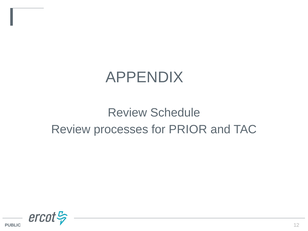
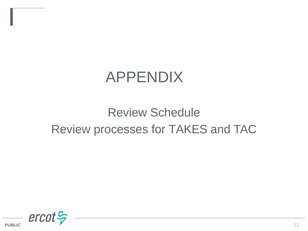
PRIOR: PRIOR -> TAKES (188, 129)
